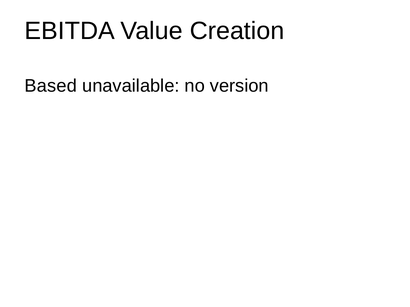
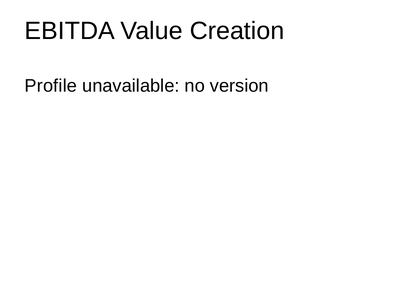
Based: Based -> Profile (51, 86)
